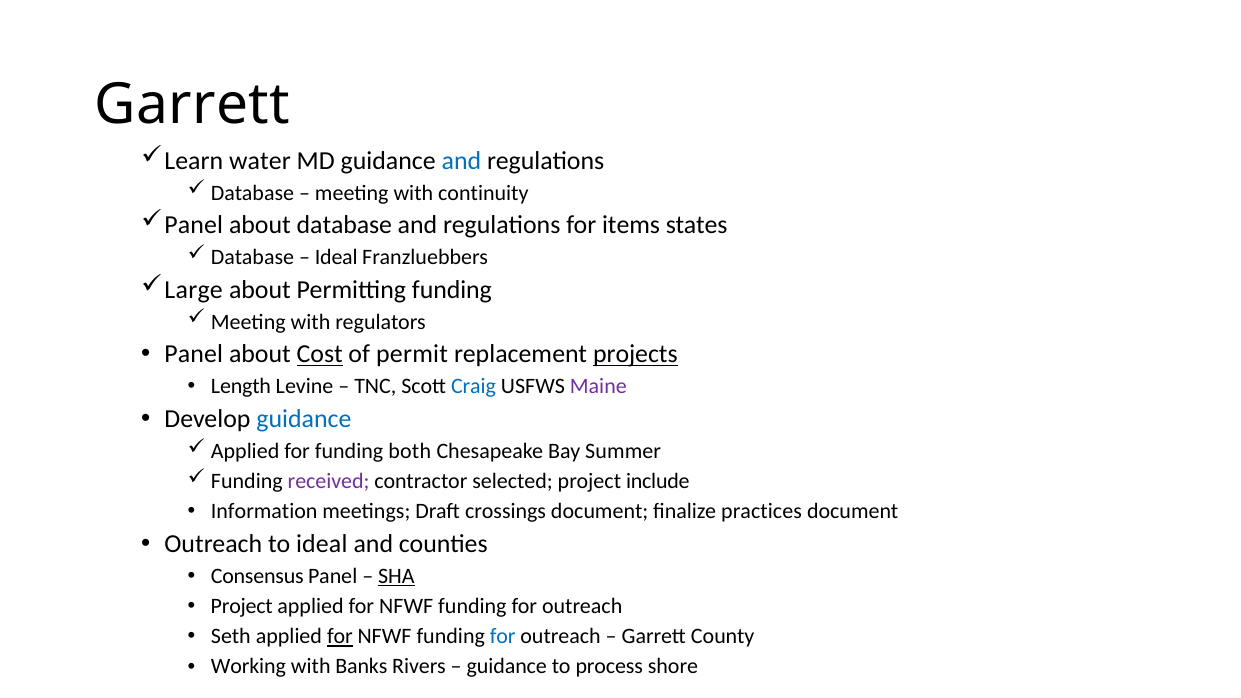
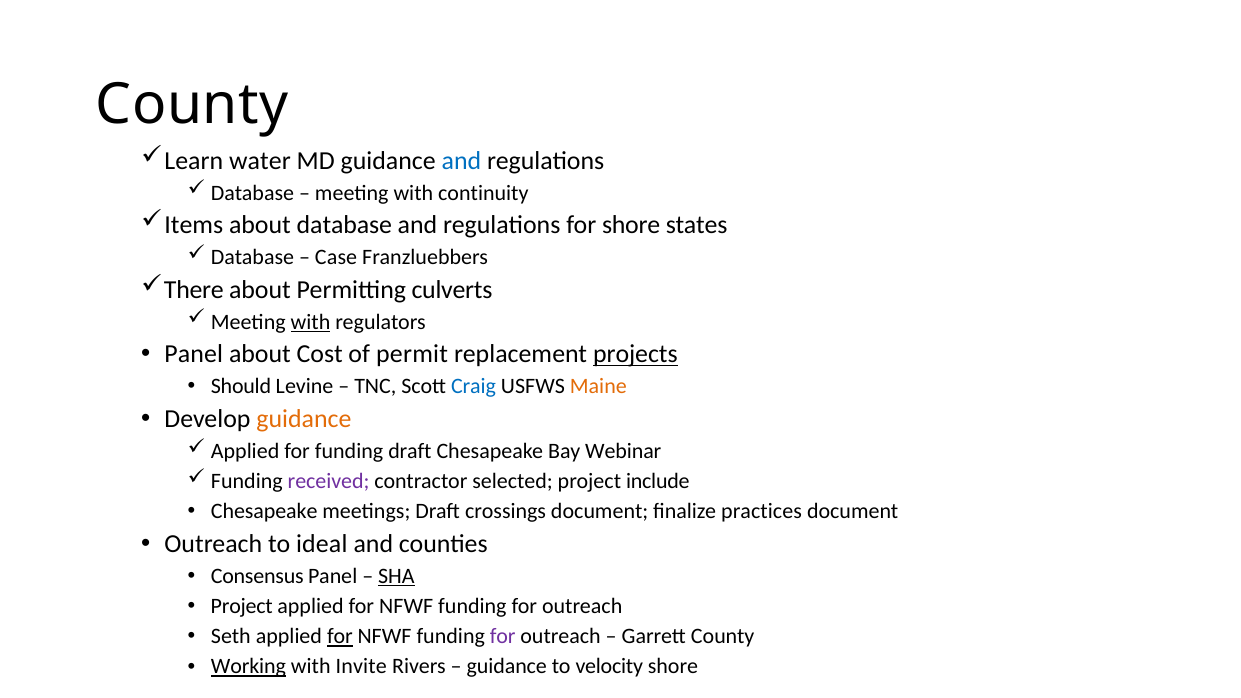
Garrett: Garrett -> County (192, 104)
Panel: Panel -> Items (194, 225)
for items: items -> shore (631, 225)
Ideal: Ideal -> Case (336, 257)
Large: Large -> There (194, 290)
Permitting funding: funding -> culverts (452, 290)
with underline: none -> present (310, 322)
Cost underline: present -> none (320, 354)
Length: Length -> Should (241, 387)
Maine colour: purple -> orange (598, 387)
guidance colour: blue -> orange (304, 419)
funding both: both -> draft (410, 451)
Summer: Summer -> Webinar (623, 451)
Information: Information -> Chesapeake (264, 512)
for colour: blue -> purple (503, 636)
Working underline: none -> present (248, 667)
Banks: Banks -> Invite (361, 667)
process: process -> velocity (609, 667)
